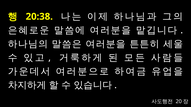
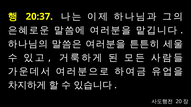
20:38: 20:38 -> 20:37 (39, 17)
